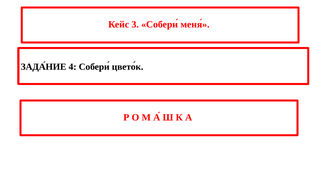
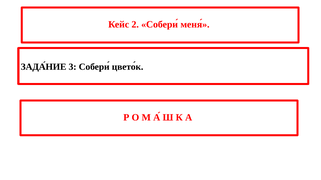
3: 3 -> 2 (135, 24)
4: 4 -> 3 (73, 67)
